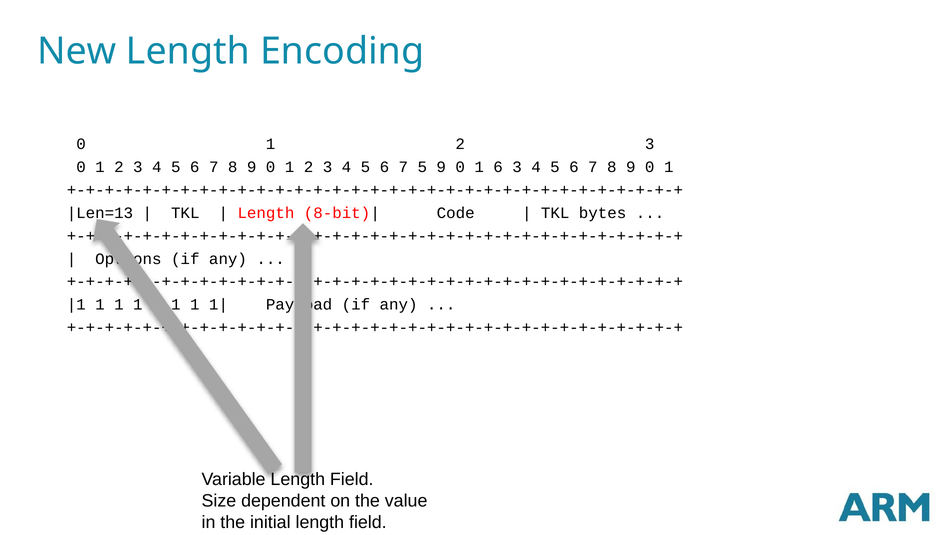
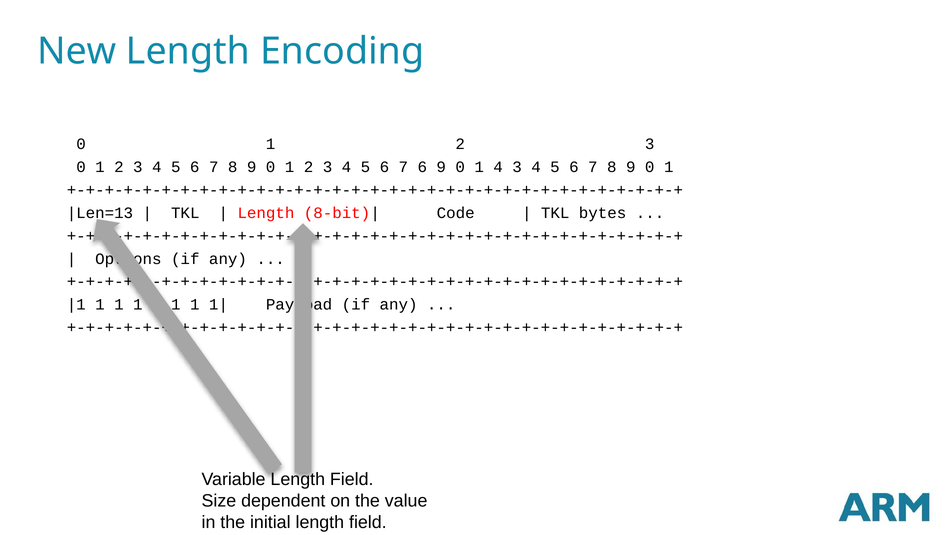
7 5: 5 -> 6 (422, 167)
1 6: 6 -> 4 (498, 167)
